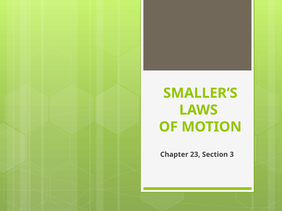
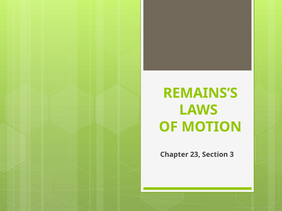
SMALLER’S: SMALLER’S -> REMAINS’S (200, 93)
